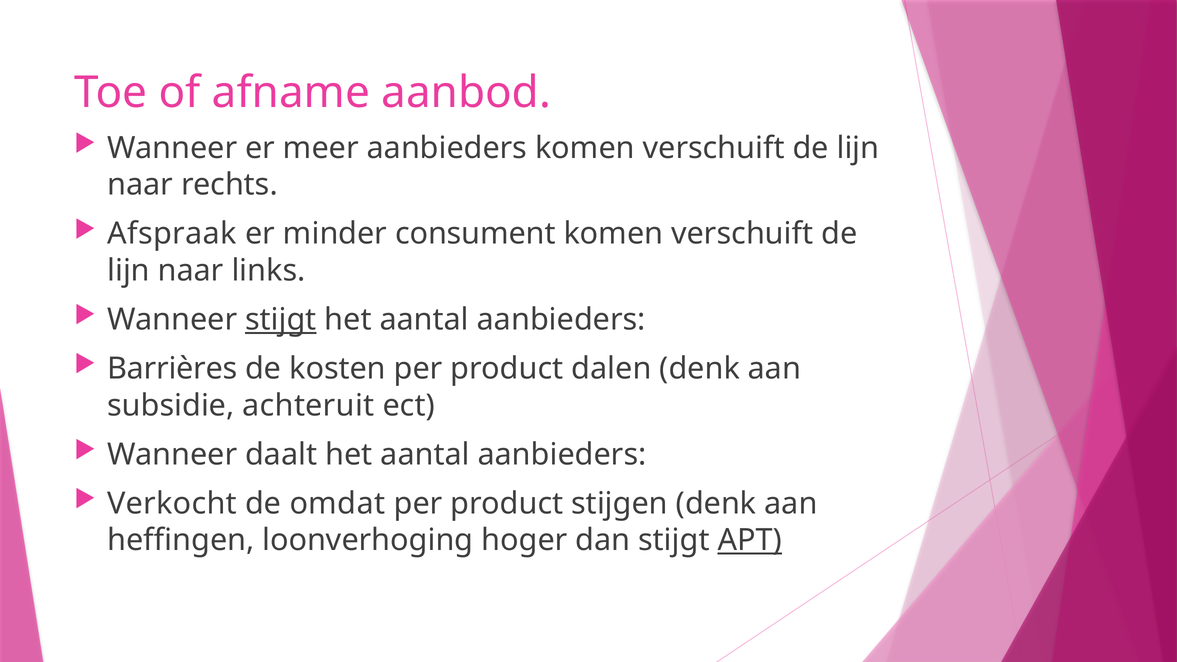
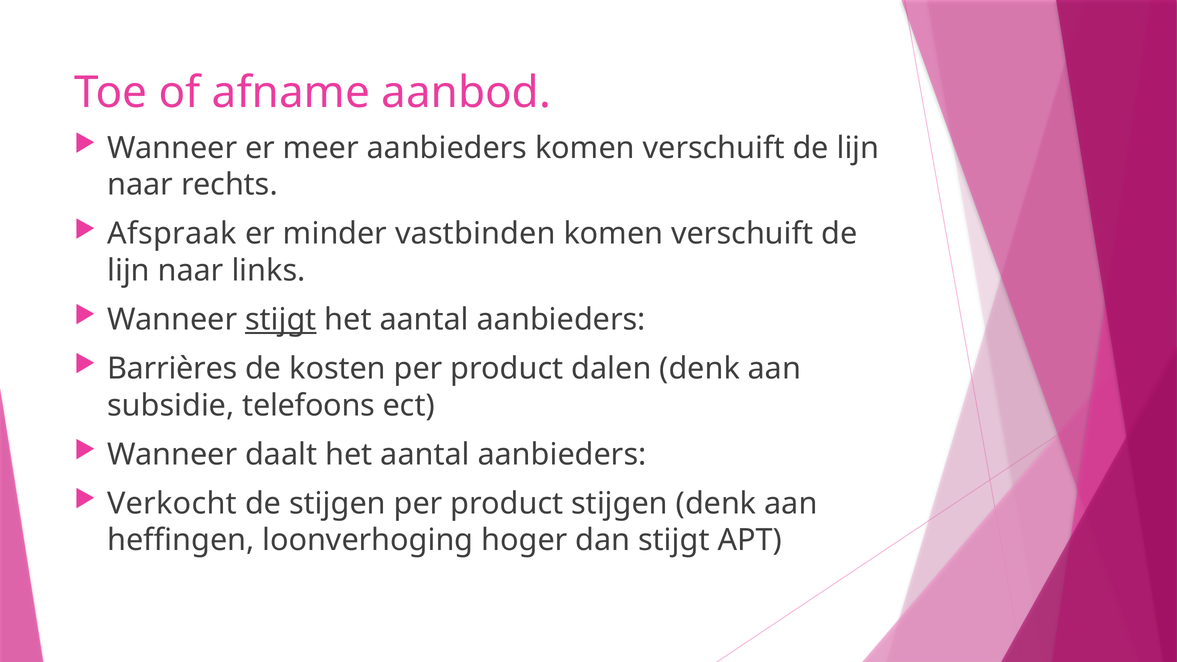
consument: consument -> vastbinden (475, 234)
achteruit: achteruit -> telefoons (309, 406)
de omdat: omdat -> stijgen (338, 504)
APT underline: present -> none (750, 540)
